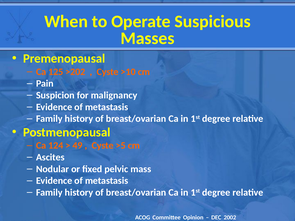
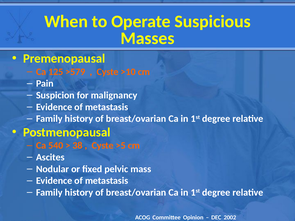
>202: >202 -> >579 (75, 72)
124: 124 -> 540 (56, 146)
49: 49 -> 38 (78, 146)
